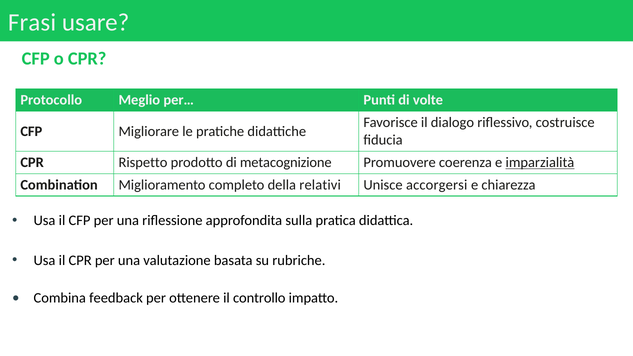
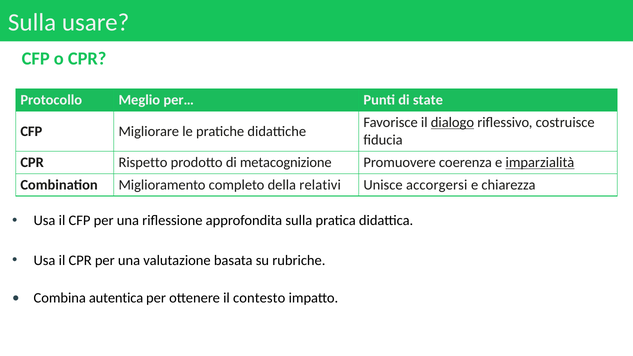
Frasi: Frasi -> Sulla (32, 23)
volte: volte -> state (428, 100)
dialogo underline: none -> present (452, 122)
feedback: feedback -> autentica (116, 298)
controllo: controllo -> contesto (259, 298)
